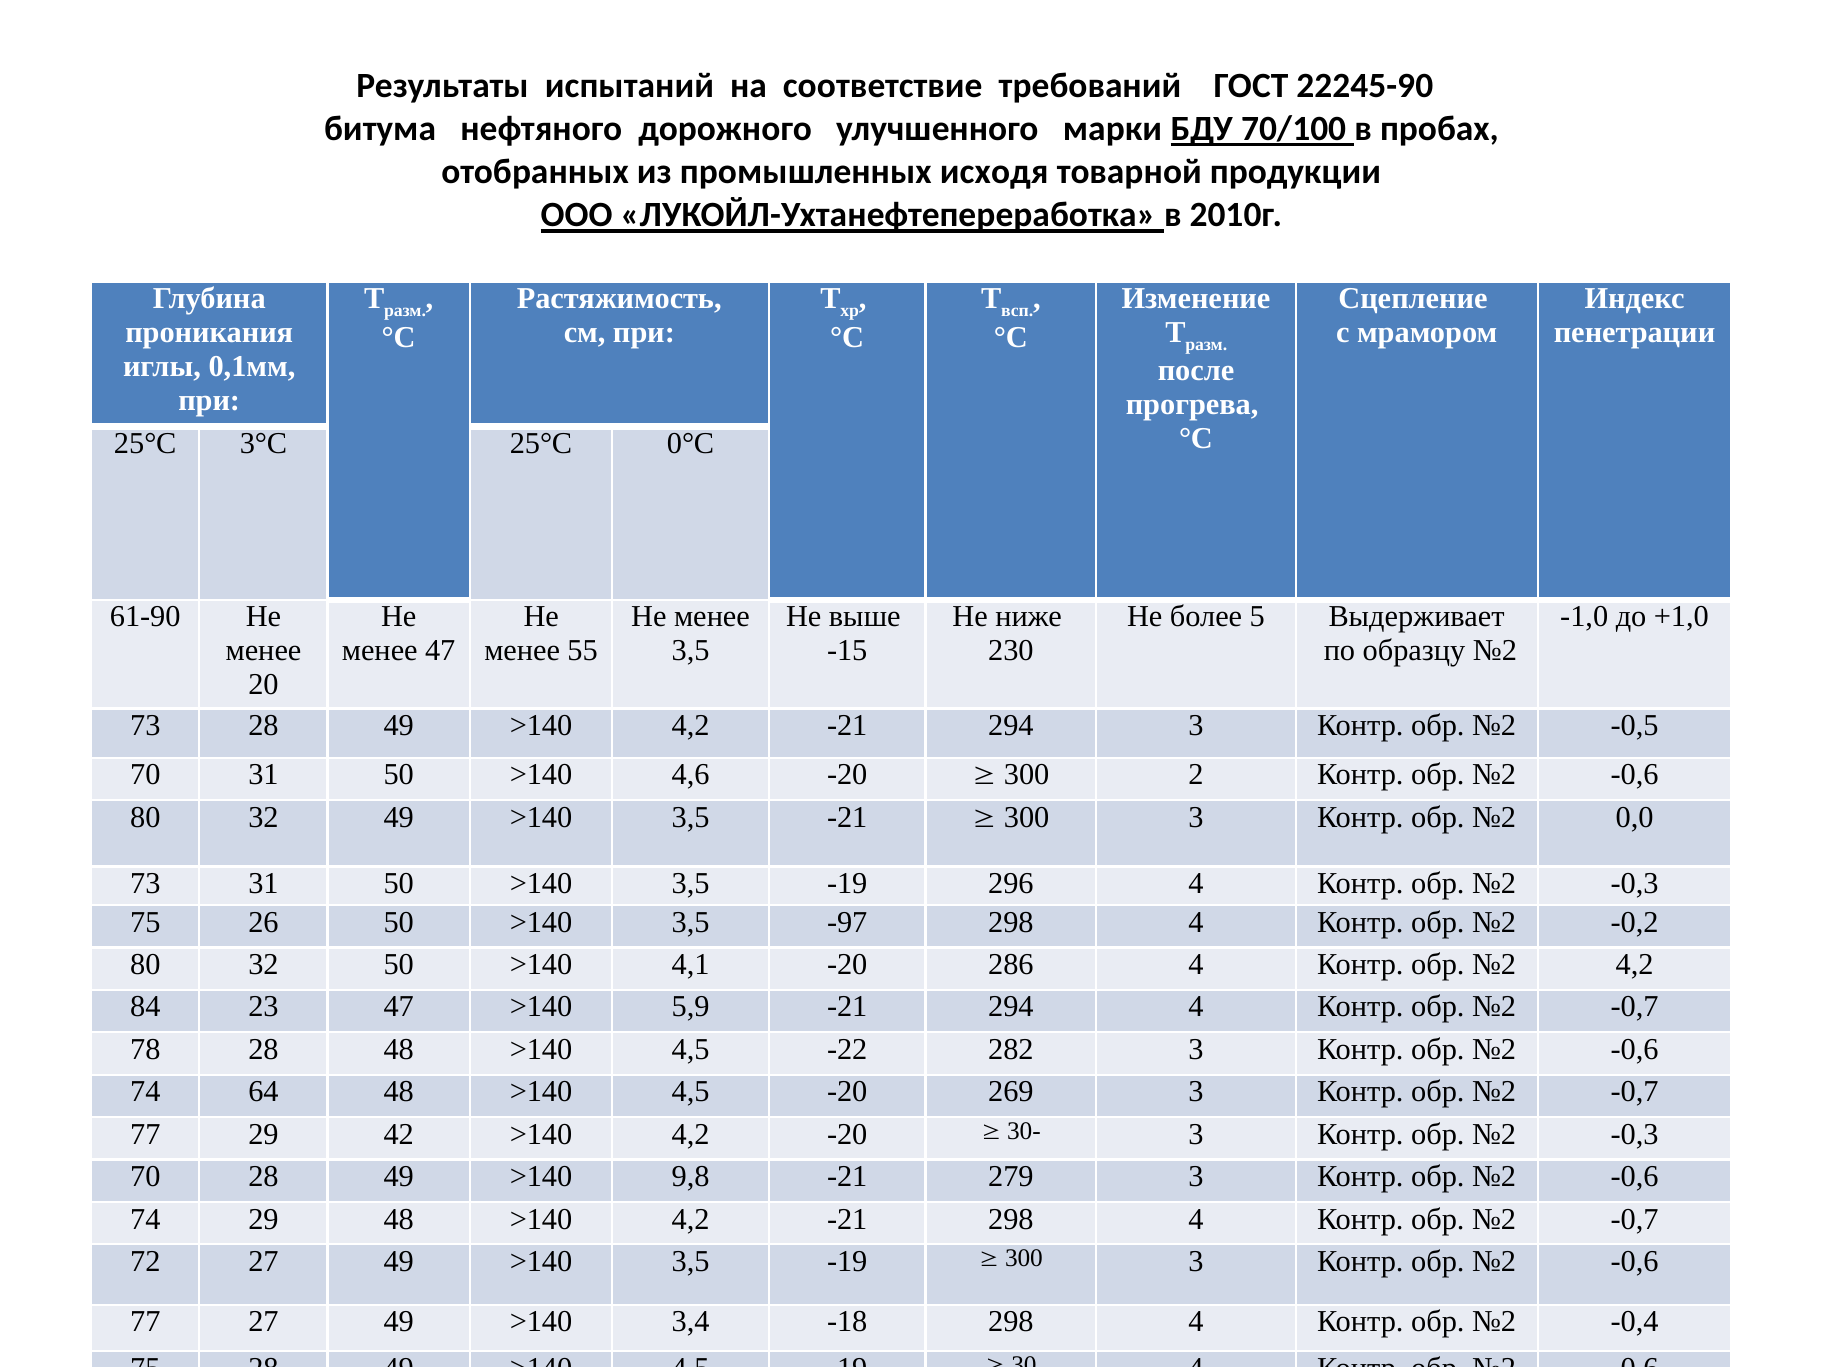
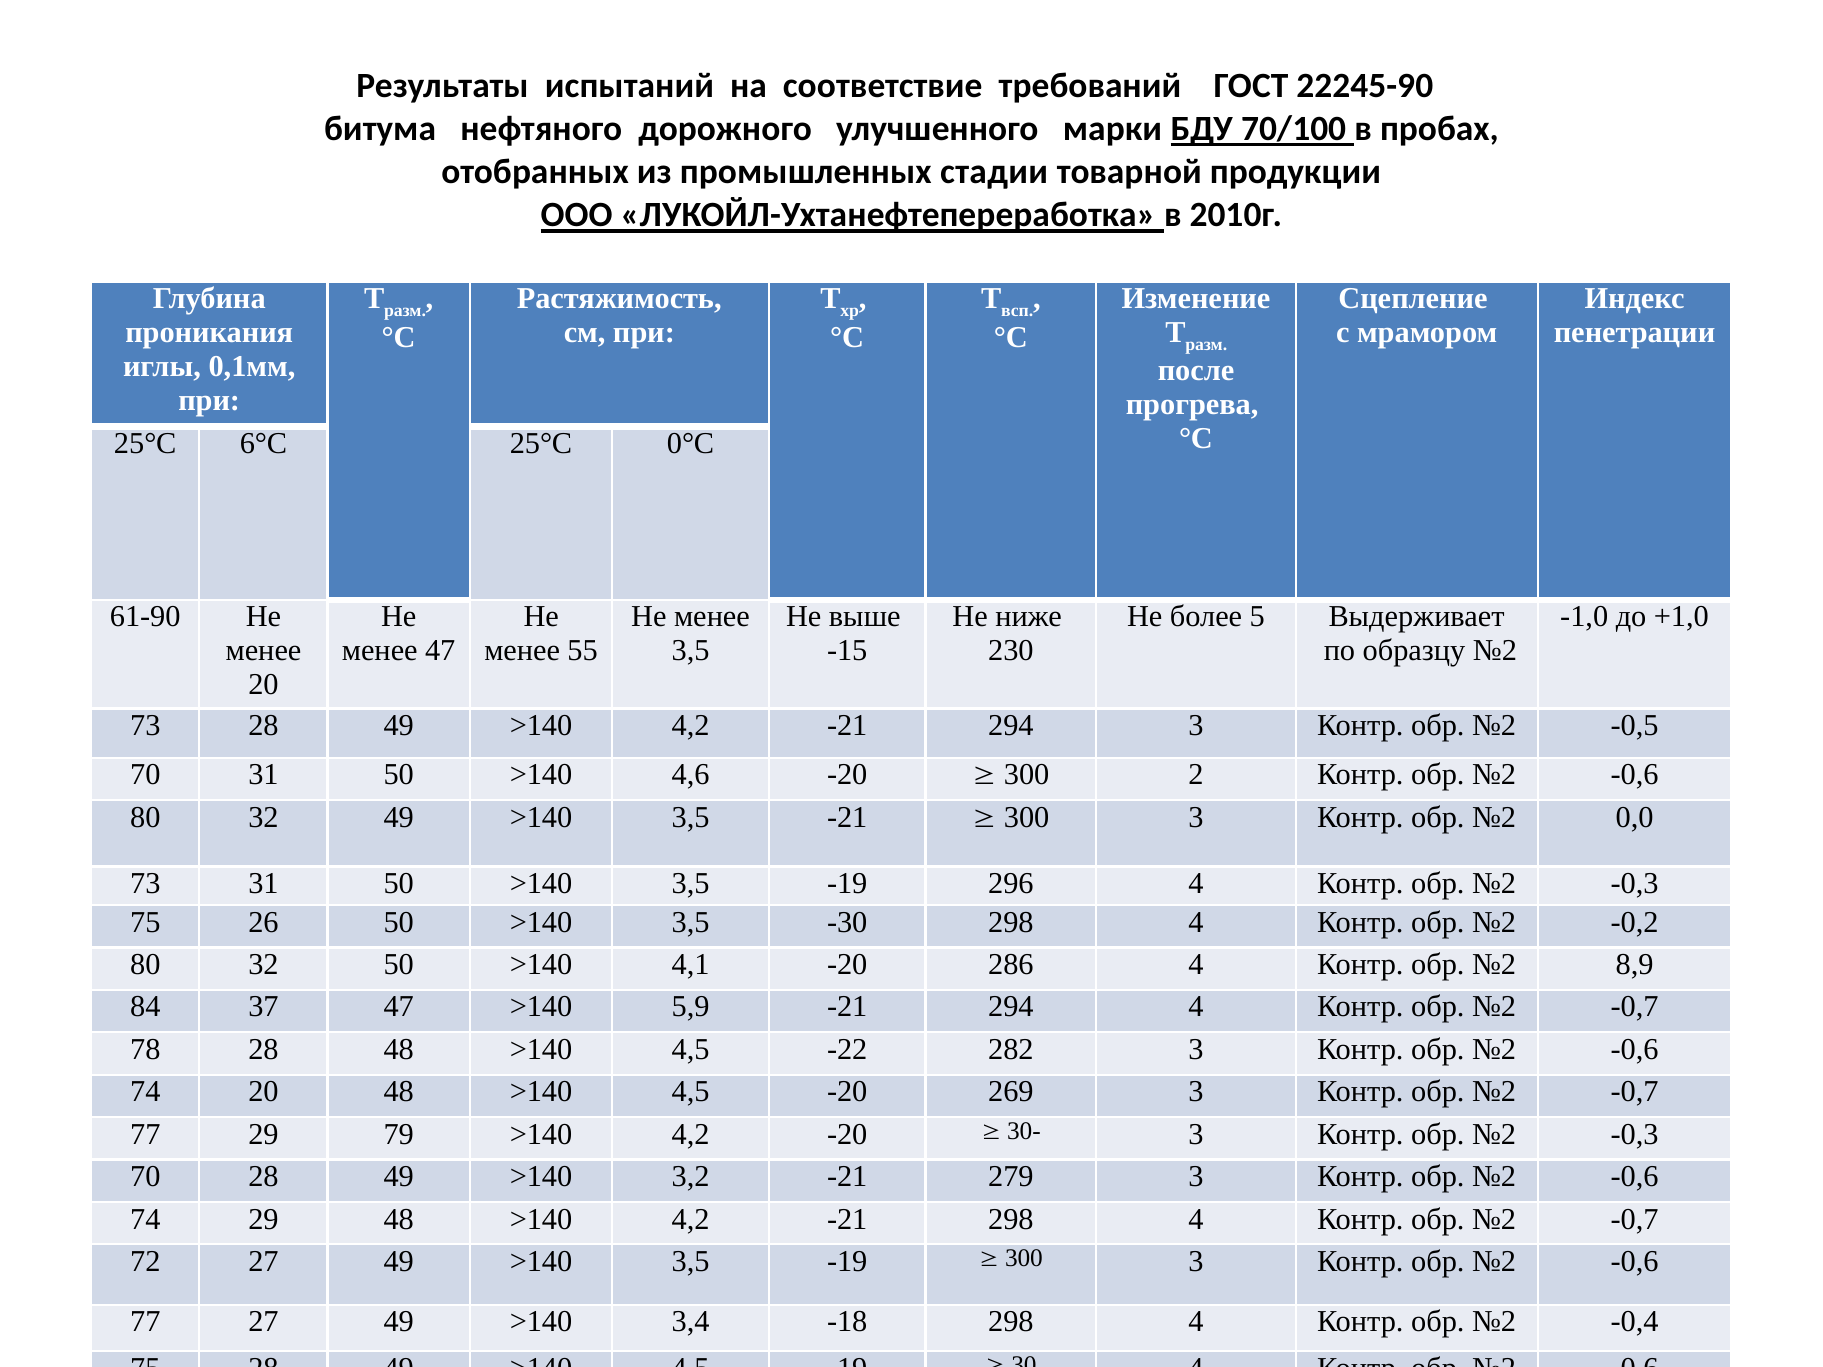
исходя: исходя -> стадии (994, 172)
3°С: 3°С -> 6°С (263, 444)
-97: -97 -> -30 (847, 922)
№2 4,2: 4,2 -> 8,9 (1635, 965)
23: 23 -> 37 (263, 1007)
74 64: 64 -> 20 (263, 1092)
42: 42 -> 79 (399, 1134)
9,8: 9,8 -> 3,2 (691, 1177)
